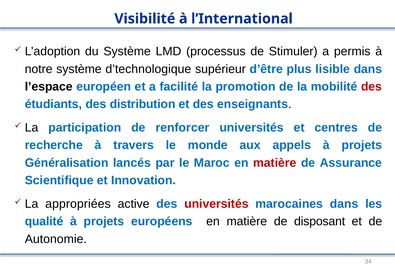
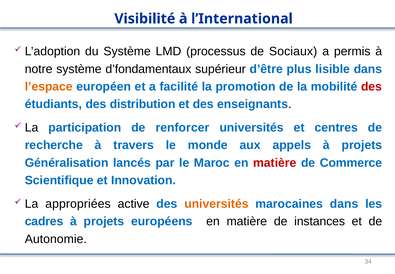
Stimuler: Stimuler -> Sociaux (293, 51)
d’technologique: d’technologique -> d’fondamentaux (148, 69)
l’espace colour: black -> orange (49, 86)
Assurance: Assurance -> Commerce (351, 162)
universités colour: red -> orange (216, 204)
qualité: qualité -> cadres (44, 221)
disposant: disposant -> instances (320, 221)
